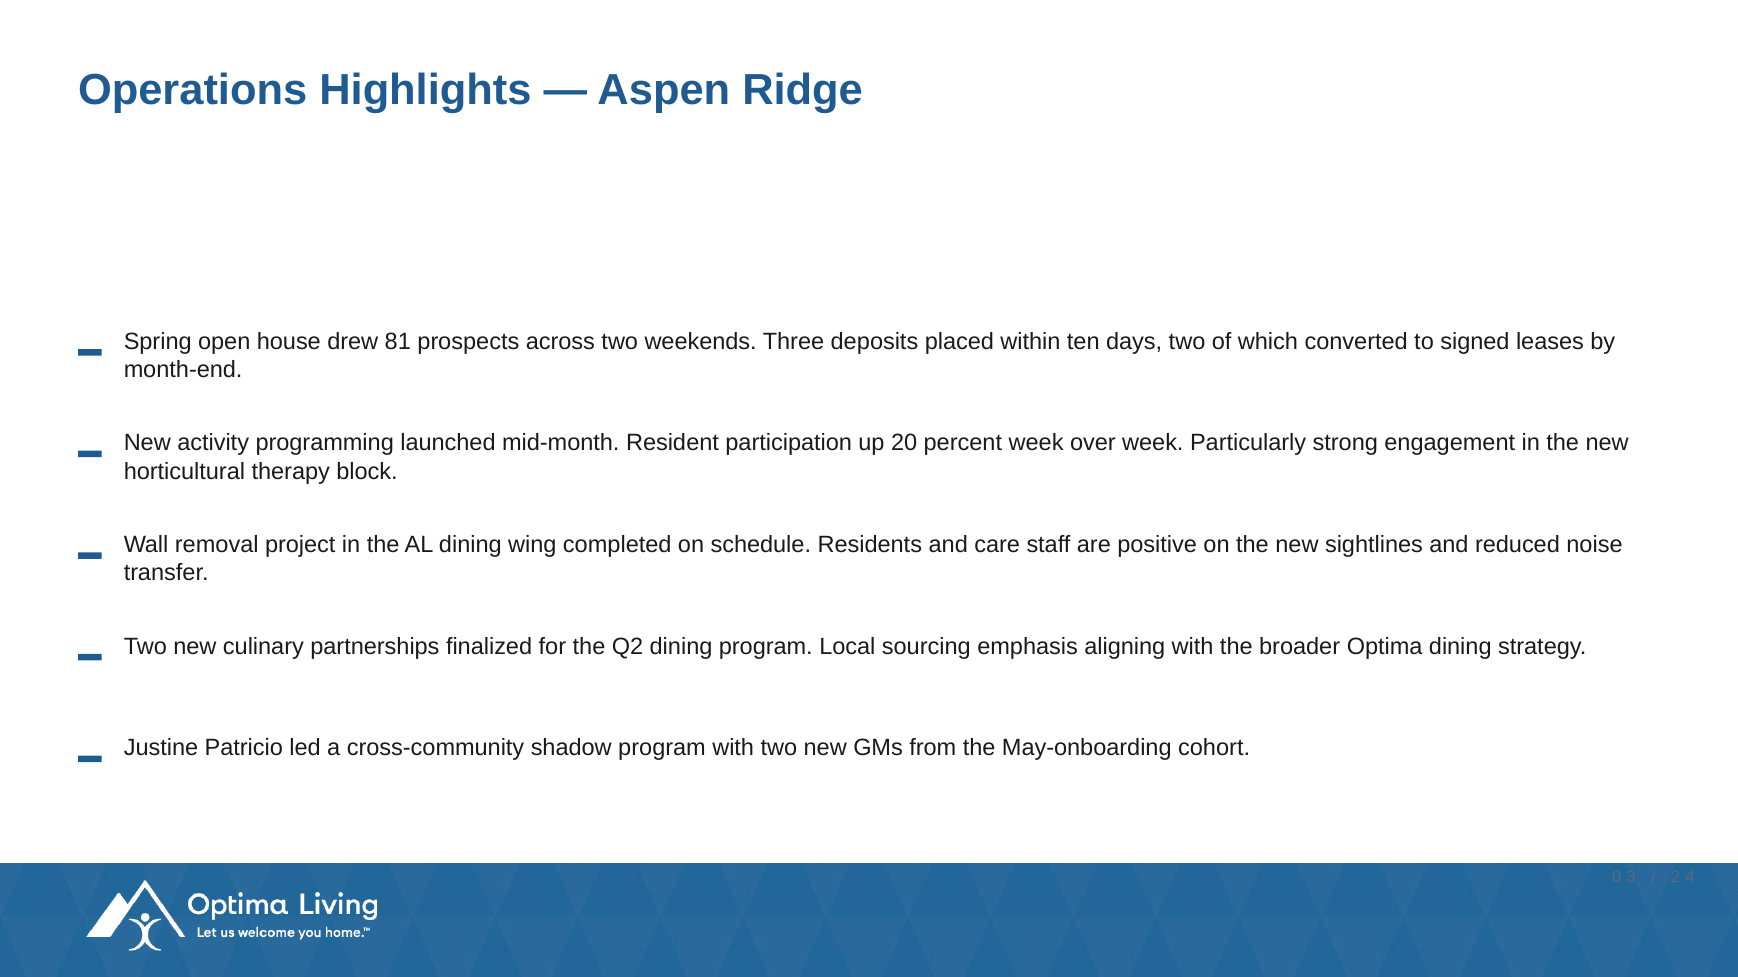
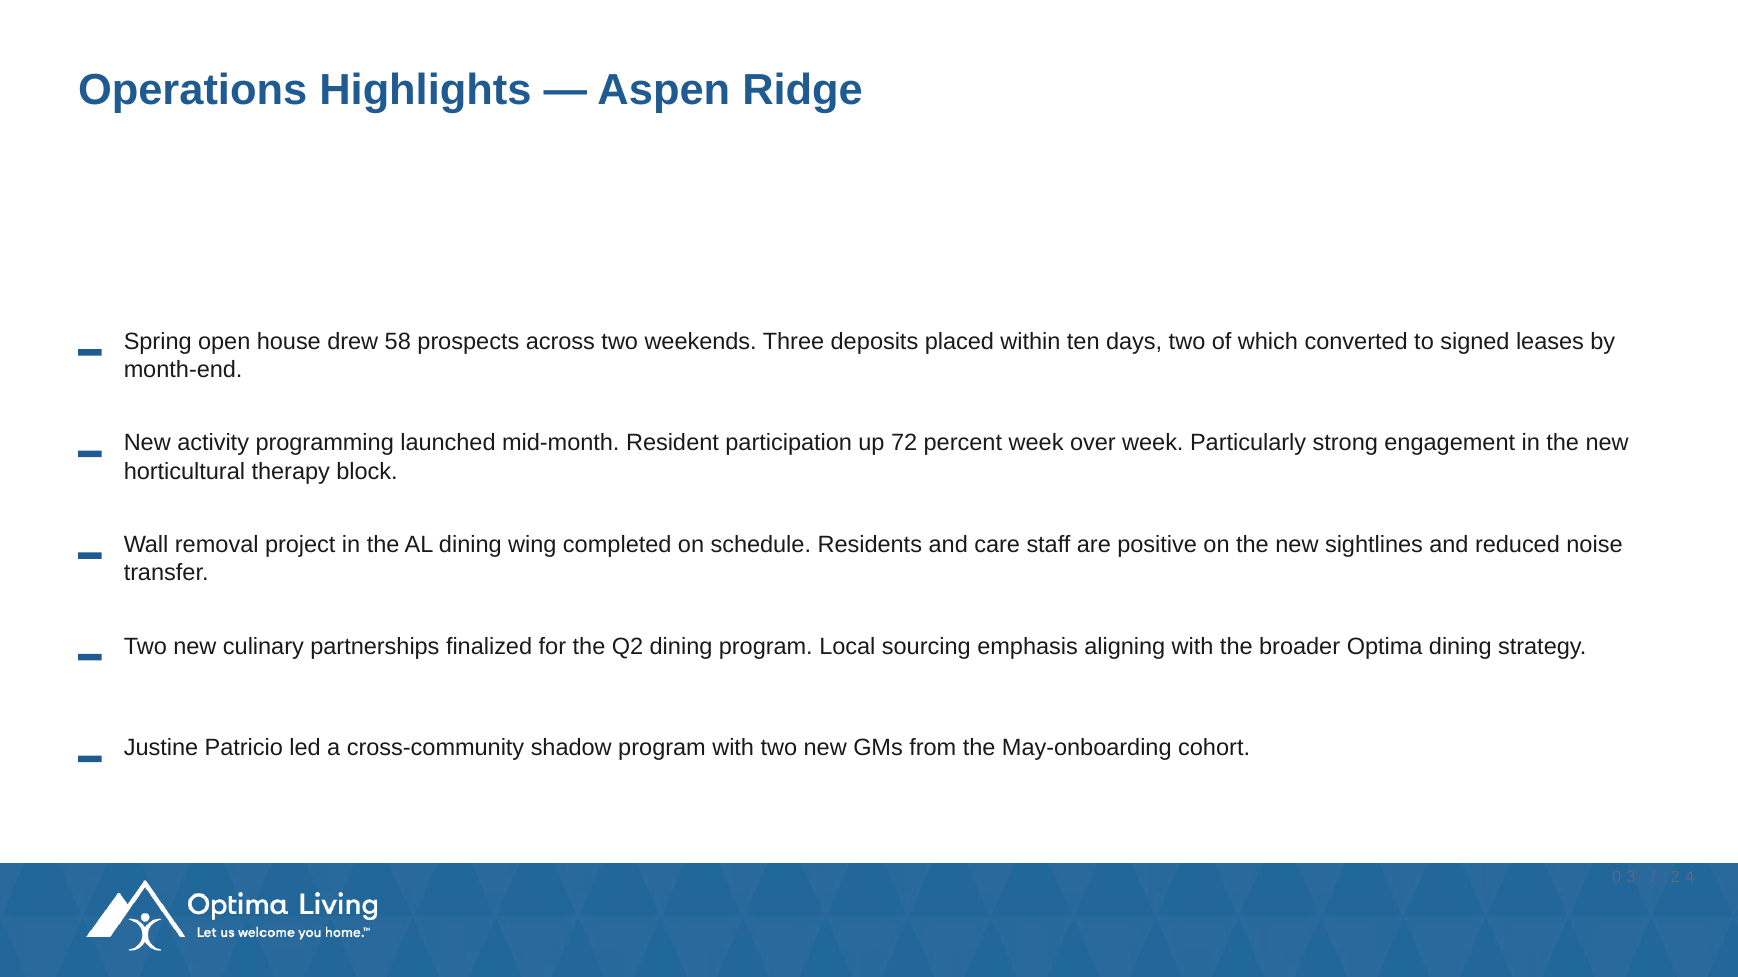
81: 81 -> 58 (398, 342)
20: 20 -> 72 (904, 443)
